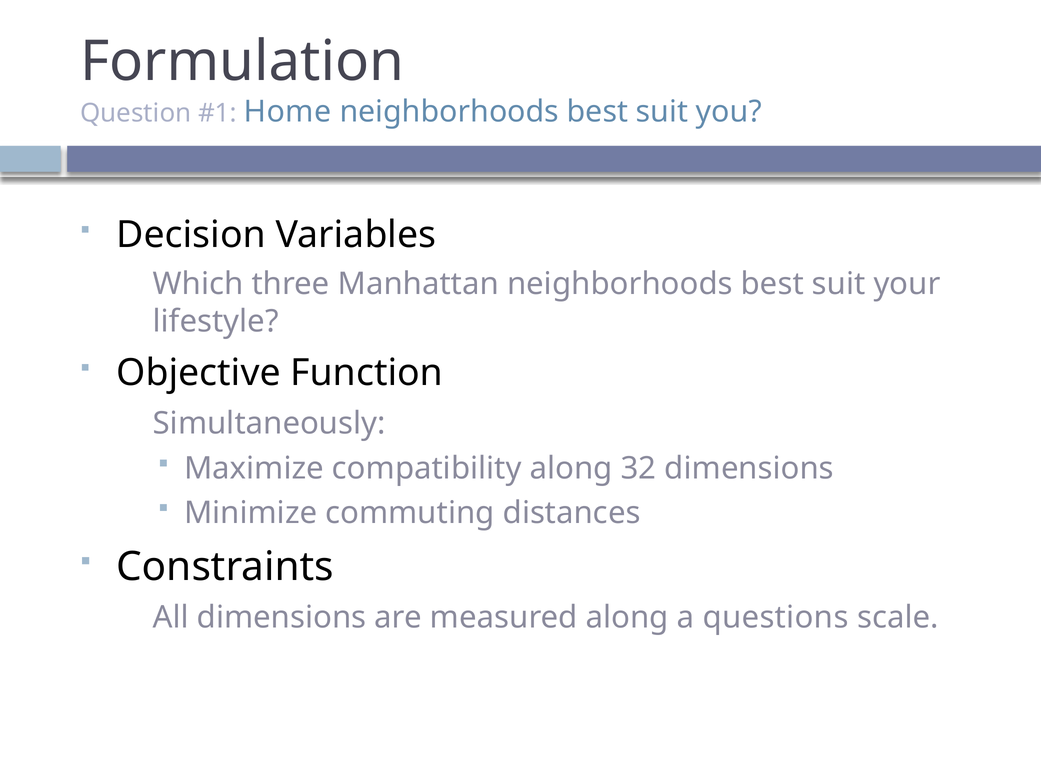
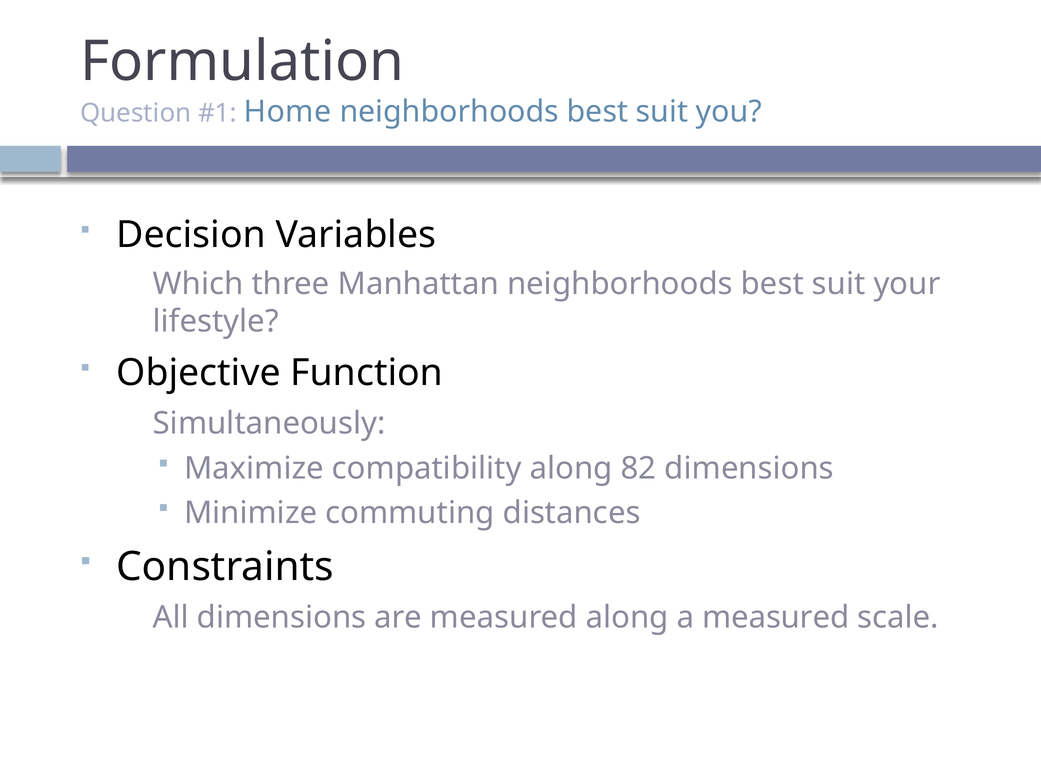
32: 32 -> 82 (638, 468)
a questions: questions -> measured (776, 617)
